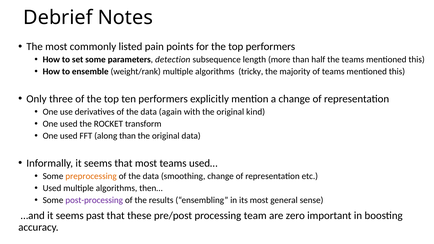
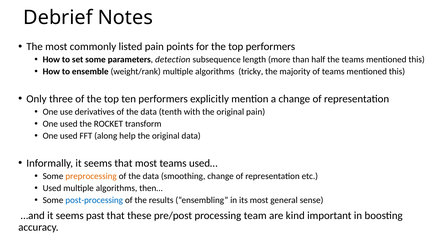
again: again -> tenth (170, 112)
original kind: kind -> pain (256, 112)
along than: than -> help (127, 136)
post-processing colour: purple -> blue (94, 200)
zero: zero -> kind (295, 216)
